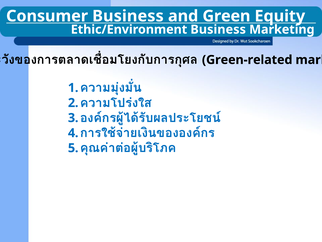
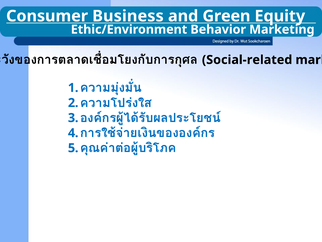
Ethic/Environment Business: Business -> Behavior (218, 29)
Green-related: Green-related -> Social-related (247, 60)
